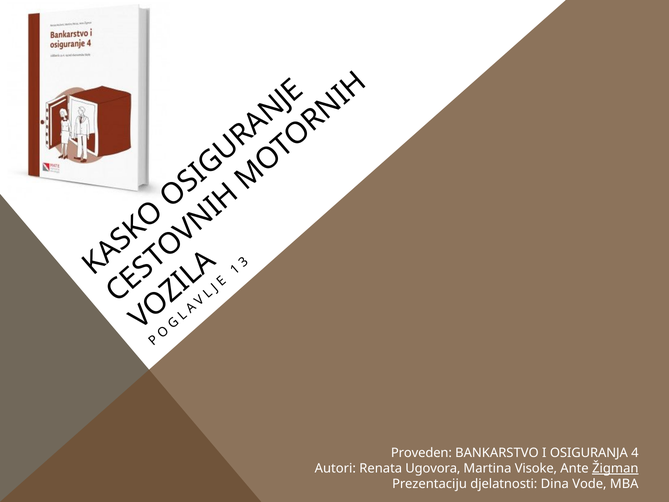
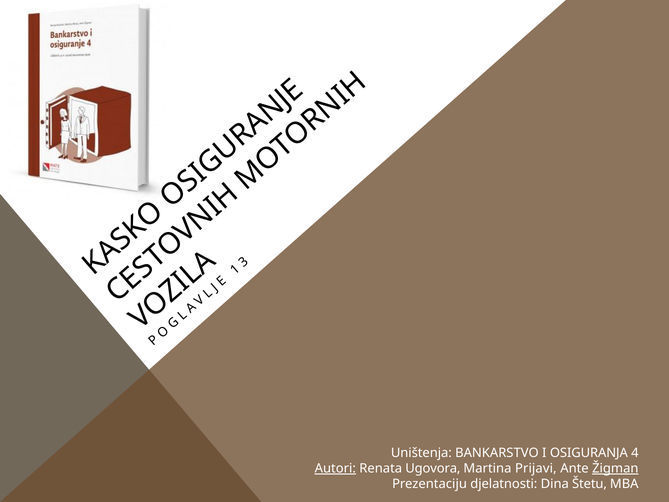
Proveden: Proveden -> Uništenja (421, 453)
Autori underline: none -> present (335, 468)
Visoke: Visoke -> Prijavi (536, 468)
Vode: Vode -> Štetu (589, 484)
